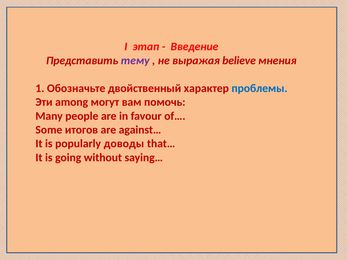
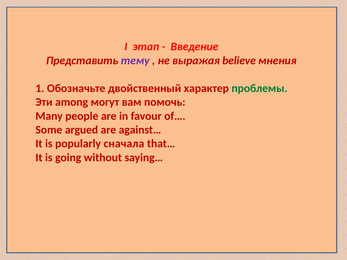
проблемы colour: blue -> green (260, 88)
итогов: итогов -> argued (81, 130)
доводы: доводы -> сначала (124, 144)
